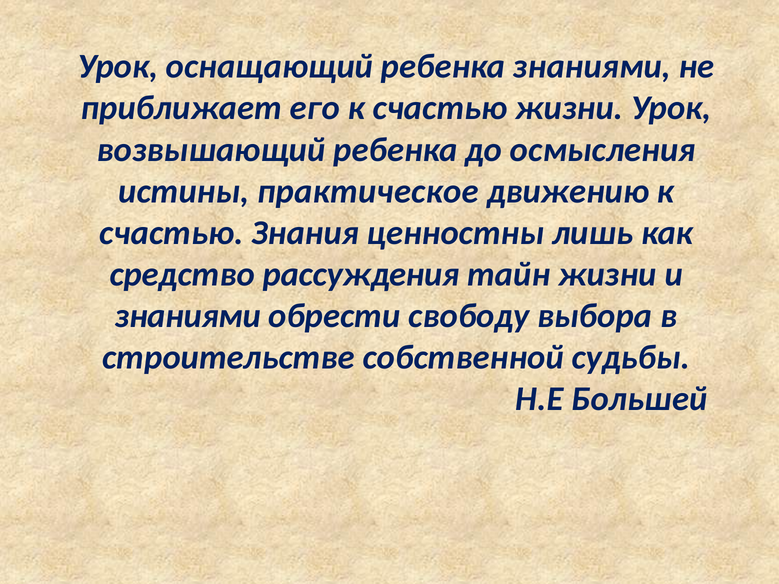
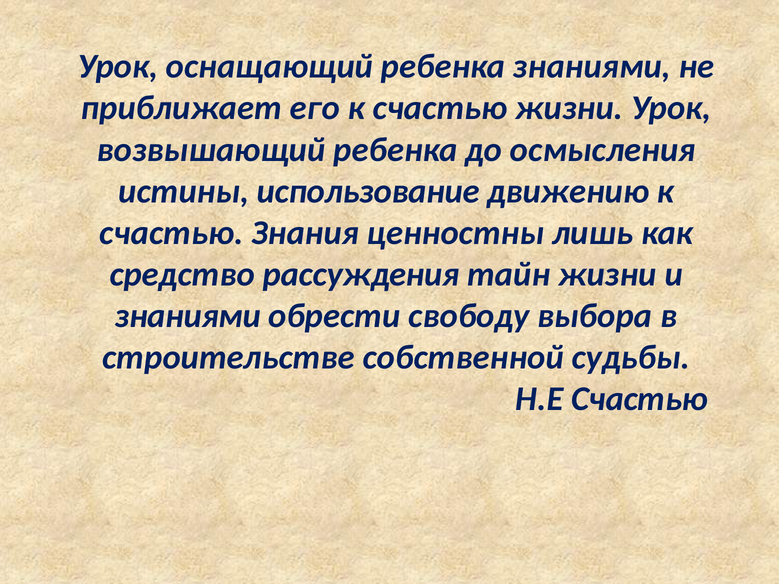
практическое: практическое -> использование (368, 191)
Н.Е Большей: Большей -> Счастью (640, 399)
